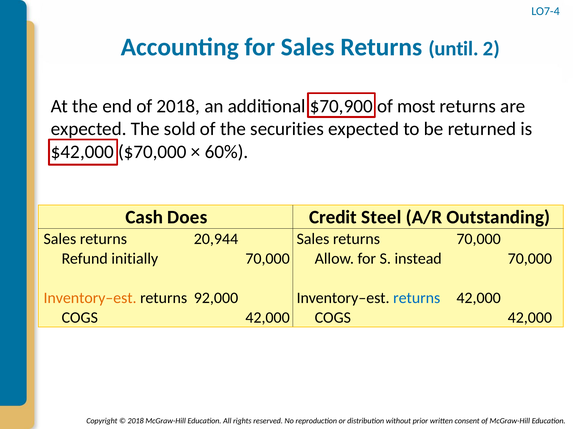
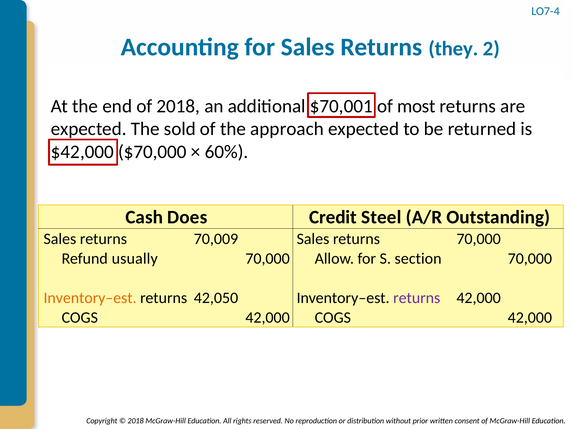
until: until -> they (453, 49)
$70,900: $70,900 -> $70,001 (341, 106)
securities: securities -> approach (287, 129)
20,944: 20,944 -> 70,009 (216, 239)
initially: initially -> usually (135, 259)
instead: instead -> section (418, 259)
92,000: 92,000 -> 42,050 (216, 299)
returns colour: blue -> purple (417, 299)
